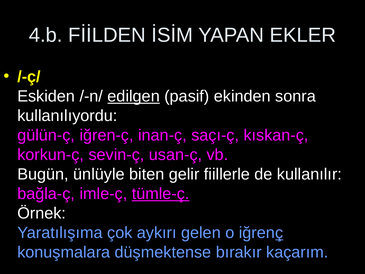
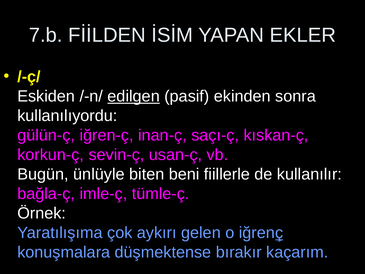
4.b: 4.b -> 7.b (46, 35)
gelir: gelir -> beni (184, 174)
tümle-ç underline: present -> none (161, 194)
